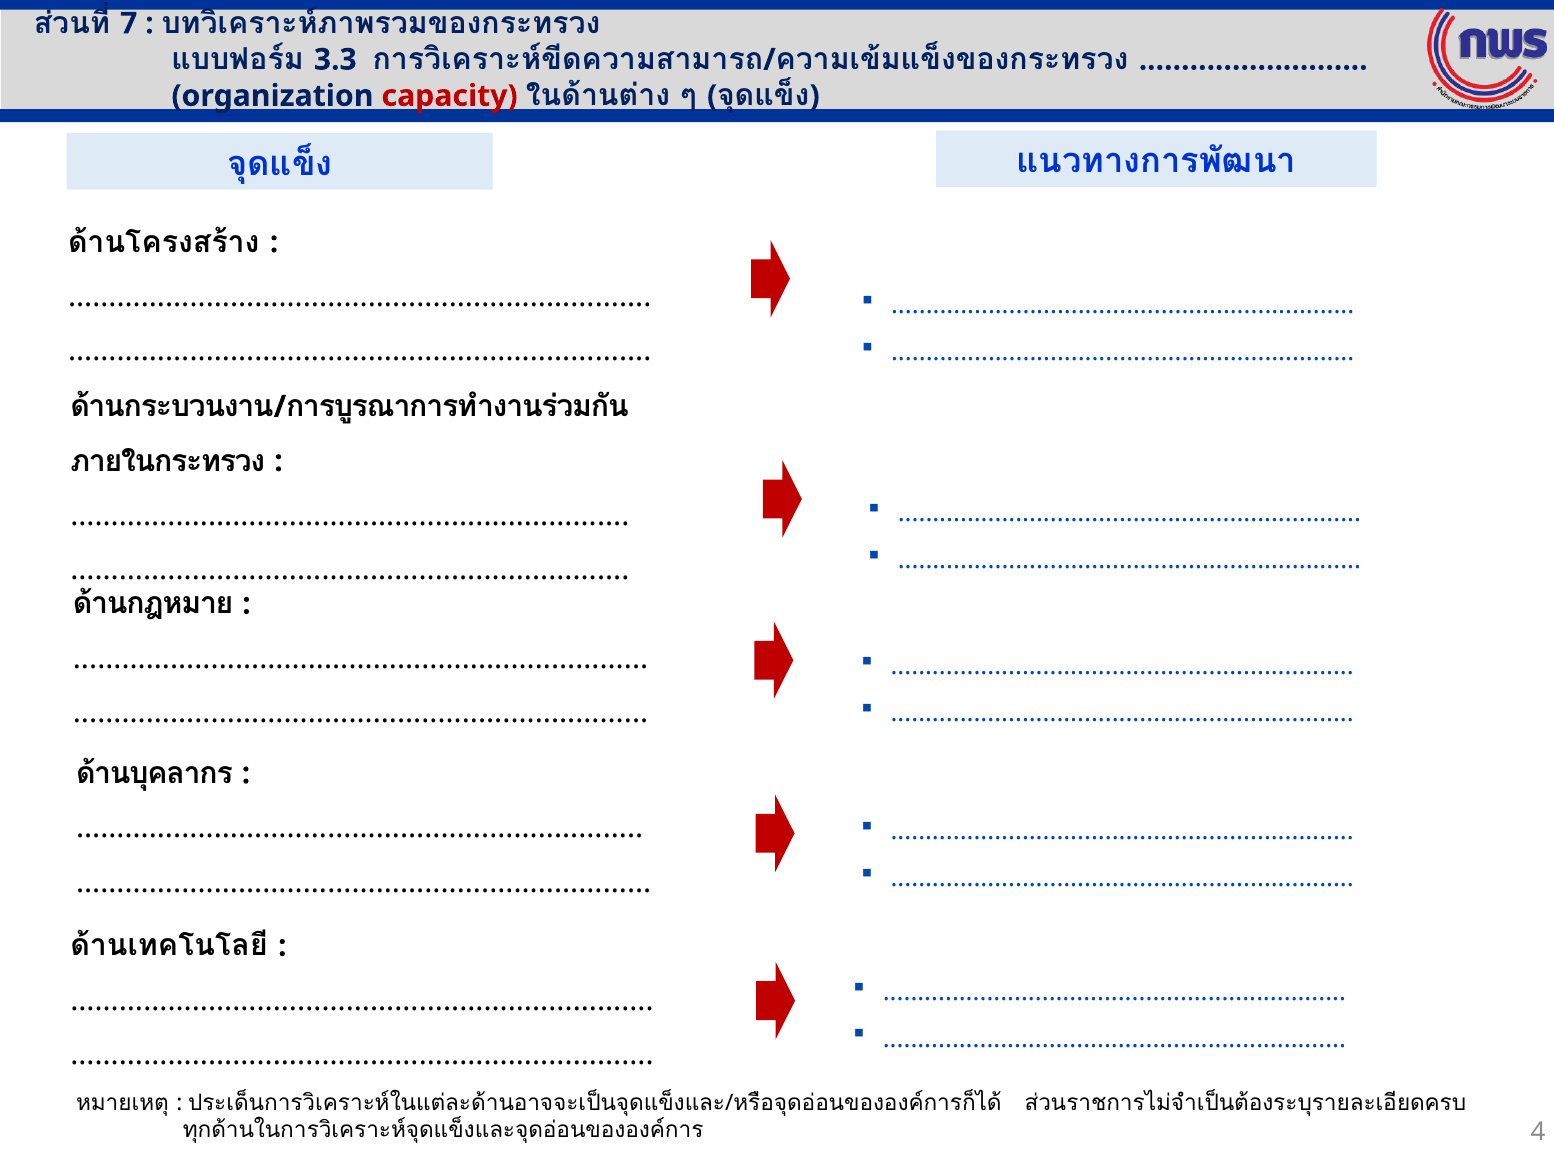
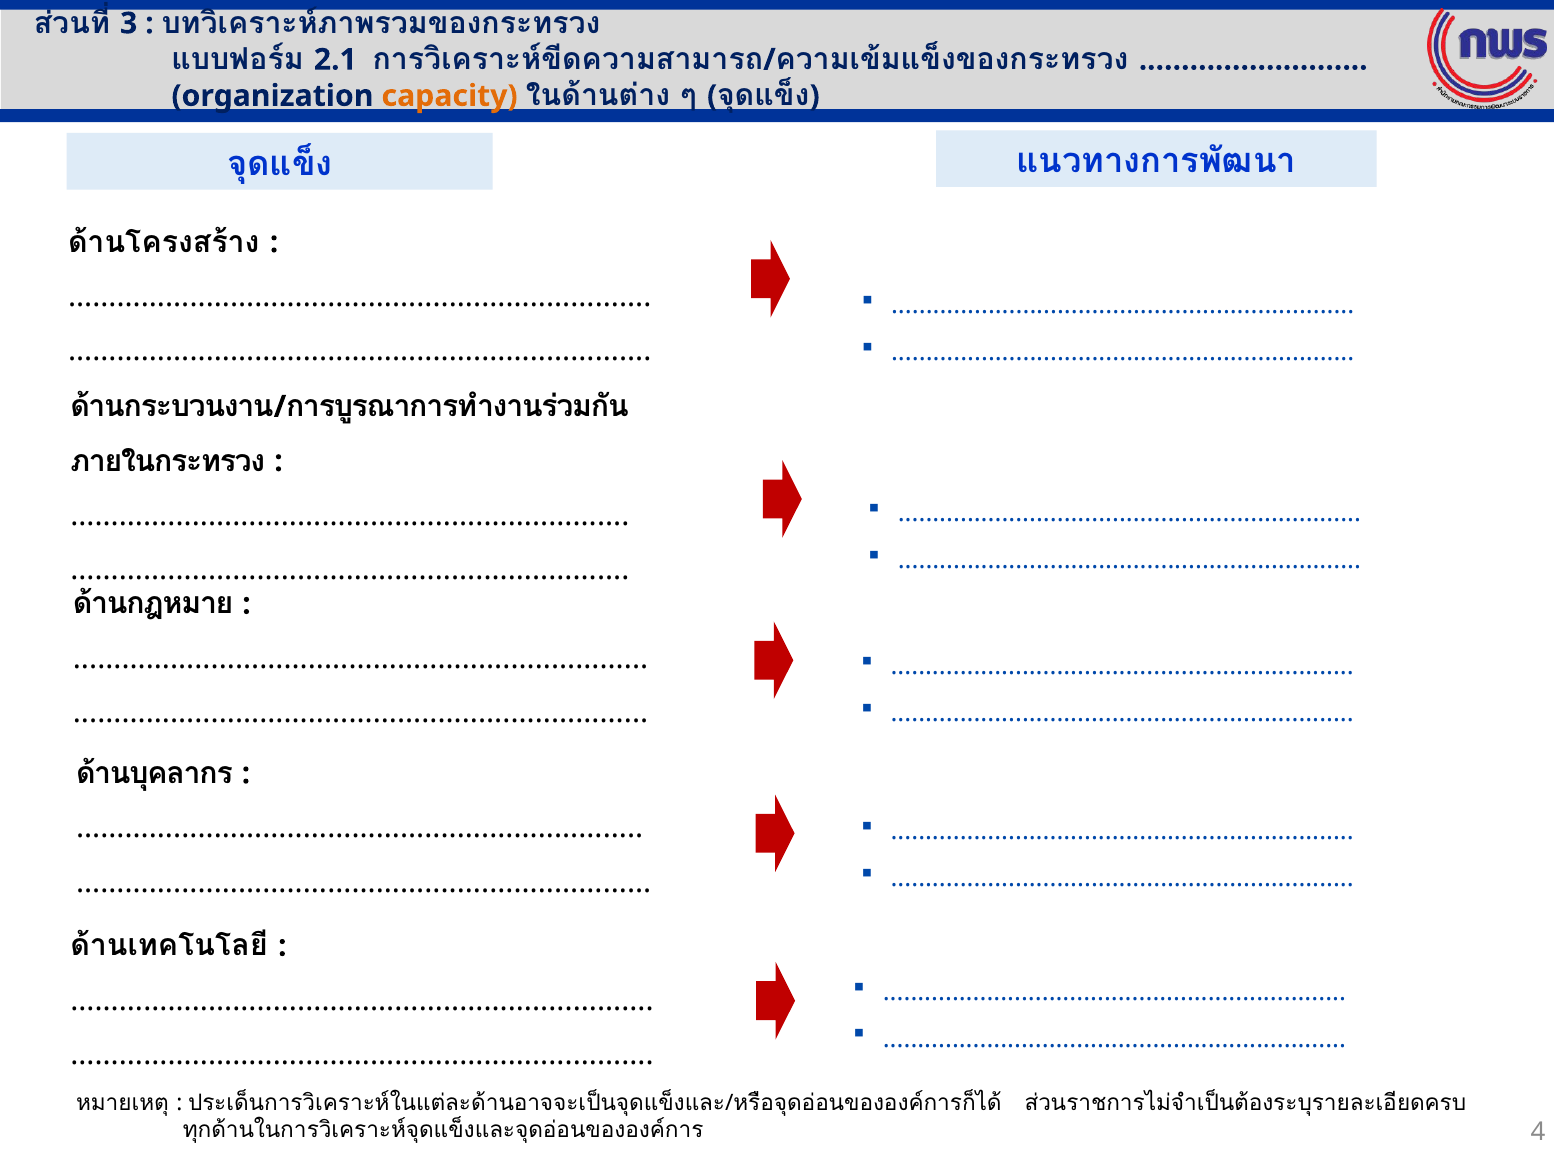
7: 7 -> 3 (129, 23)
3.3: 3.3 -> 2.1 (335, 60)
capacity colour: red -> orange (450, 96)
